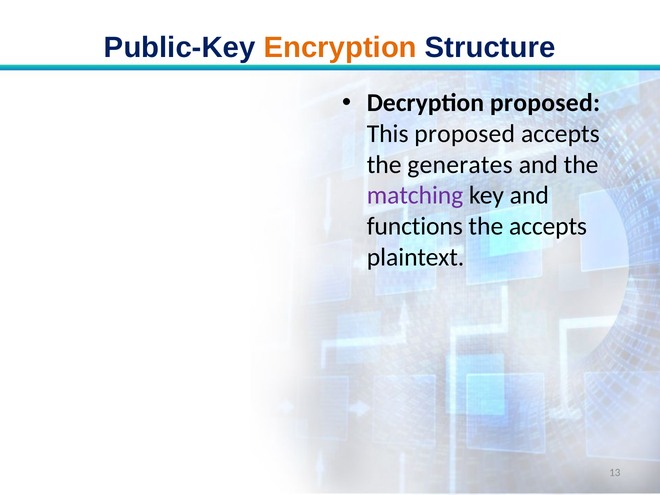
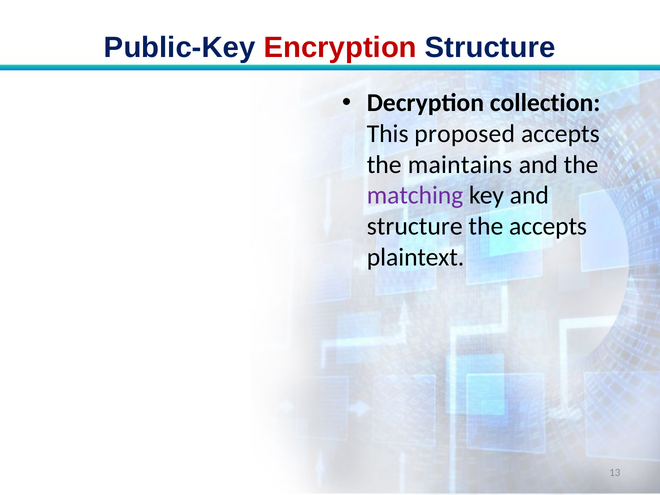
Encryption colour: orange -> red (340, 48)
Decryption proposed: proposed -> collection (545, 103)
generates: generates -> maintains (460, 165)
functions: functions -> structure (415, 226)
